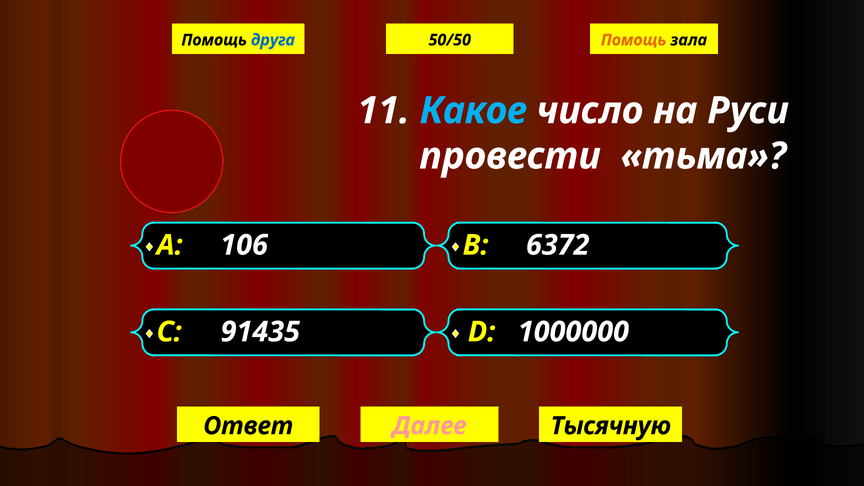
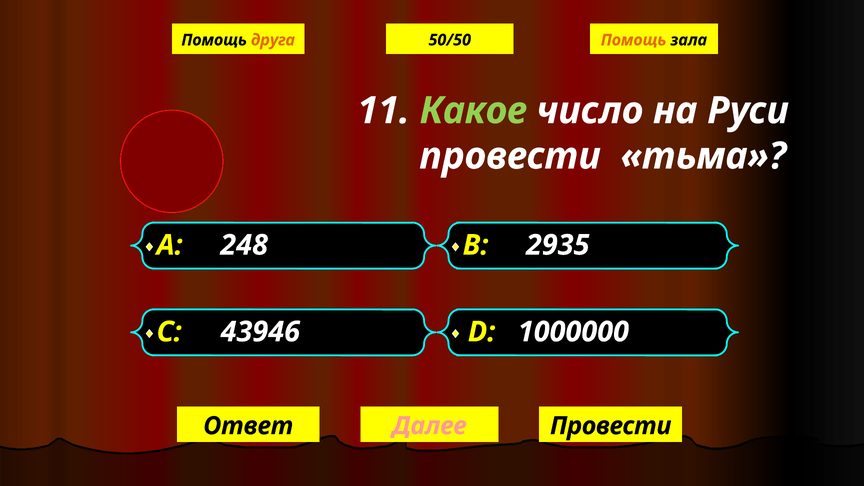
друга colour: blue -> orange (273, 40)
Какое colour: light blue -> light green (473, 111)
106: 106 -> 248 (244, 245)
6372: 6372 -> 2935 (558, 245)
91435: 91435 -> 43946 (260, 332)
Тысячную: Тысячную -> Провести (611, 426)
